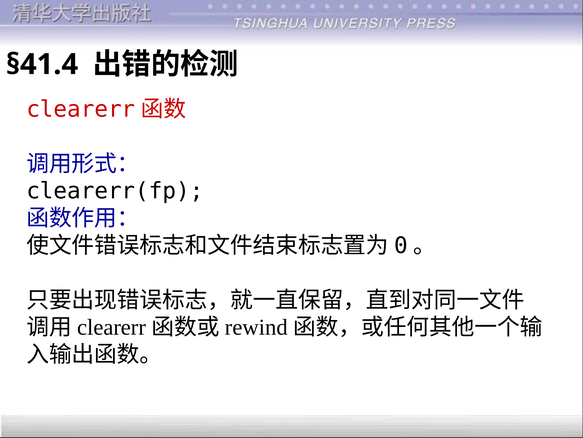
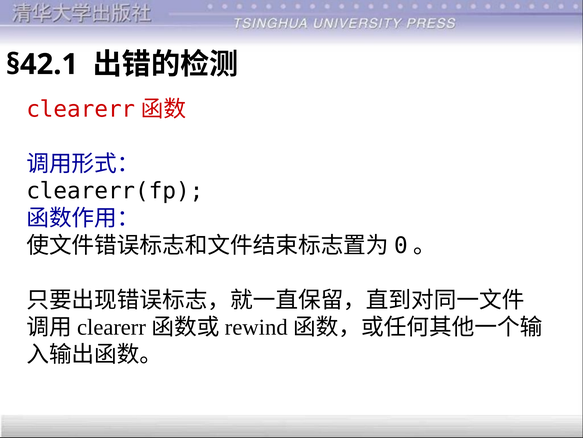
§41.4: §41.4 -> §42.1 (42, 64)
